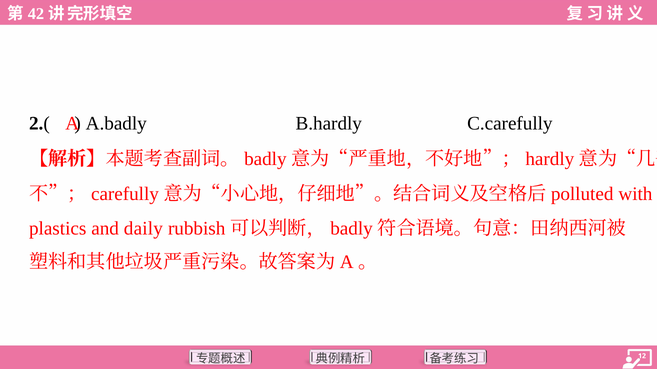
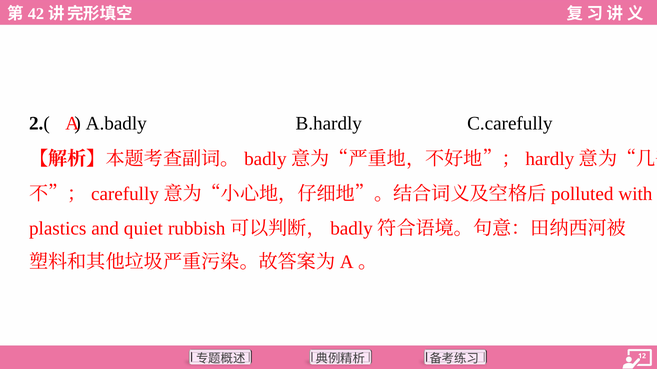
daily: daily -> quiet (143, 229)
